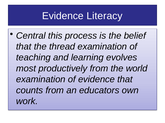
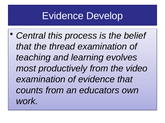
Literacy: Literacy -> Develop (105, 16)
world: world -> video (137, 69)
